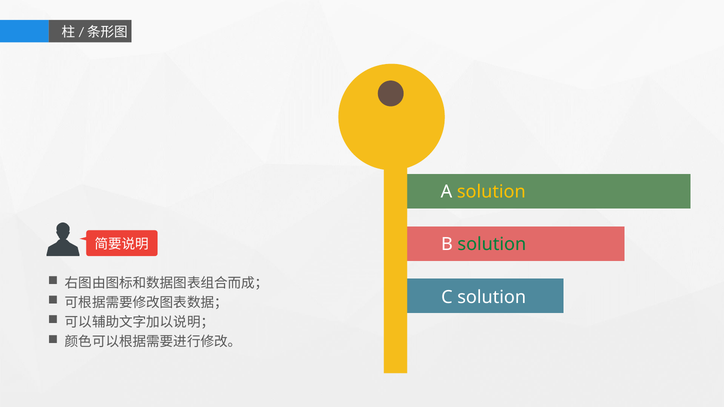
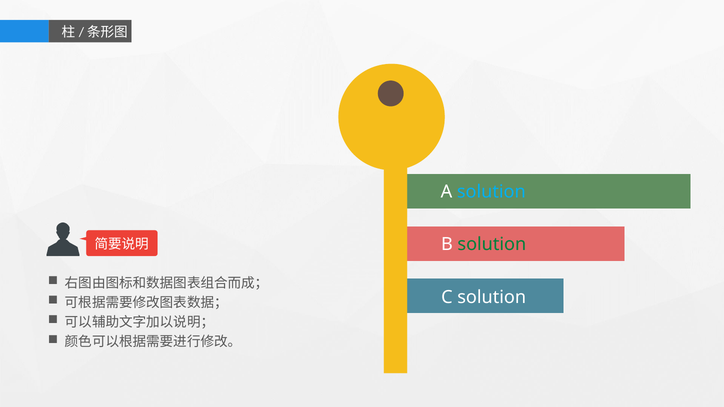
solution colour: yellow -> light blue (491, 192)
